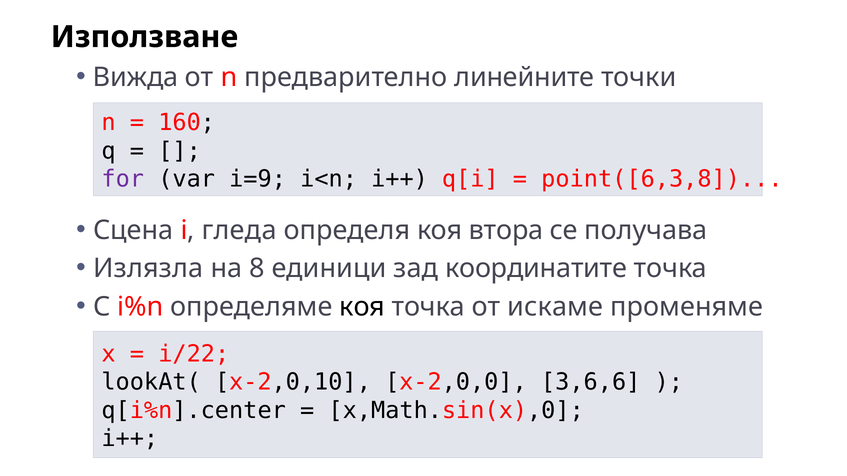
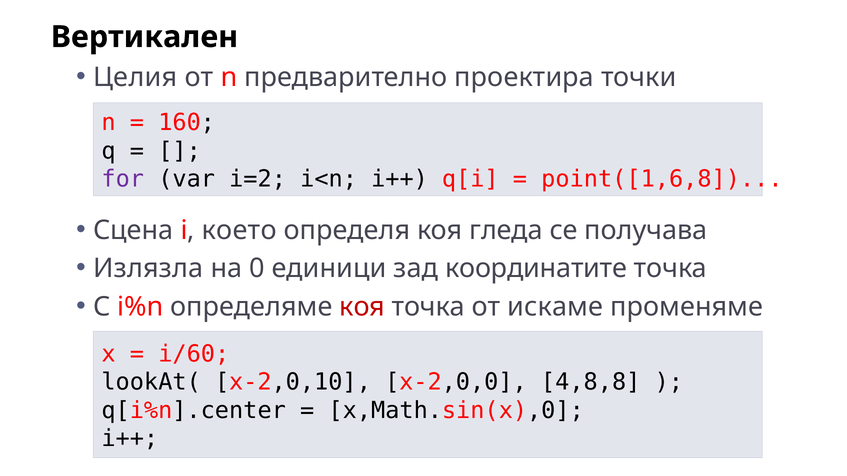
Използване: Използване -> Вертикален (144, 37)
Вижда: Вижда -> Целия (135, 77)
линейните: линейните -> проектира (524, 77)
i=9: i=9 -> i=2 (258, 179)
point([6,3,8: point([6,3,8 -> point([1,6,8 (662, 179)
гледа: гледа -> което (239, 230)
втора: втора -> гледа (506, 230)
8: 8 -> 0 (257, 269)
коя colour: black -> red (362, 307)
i/22: i/22 -> i/60 (194, 354)
3,6,6: 3,6,6 -> 4,8,8 (591, 382)
